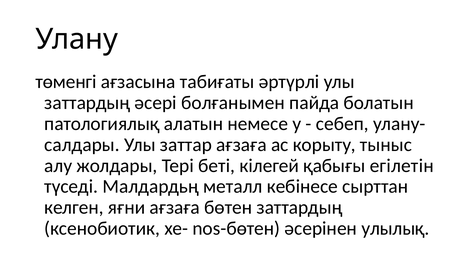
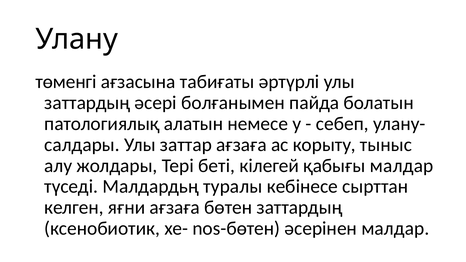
қабығы егілетін: егілетін -> малдар (402, 166)
металл: металл -> туралы (233, 187)
әсерінен улылық: улылық -> малдар (395, 229)
